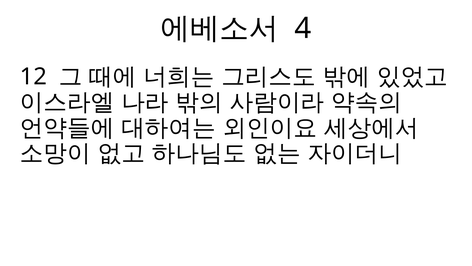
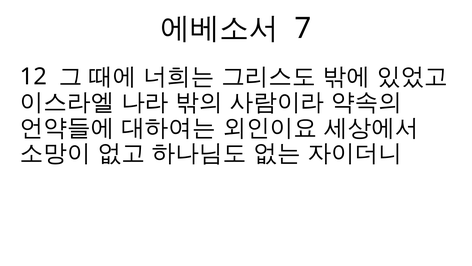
4: 4 -> 7 (303, 28)
